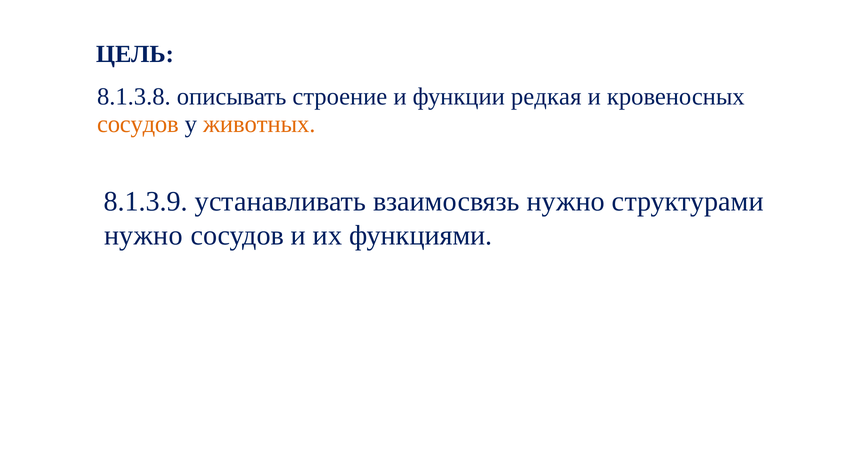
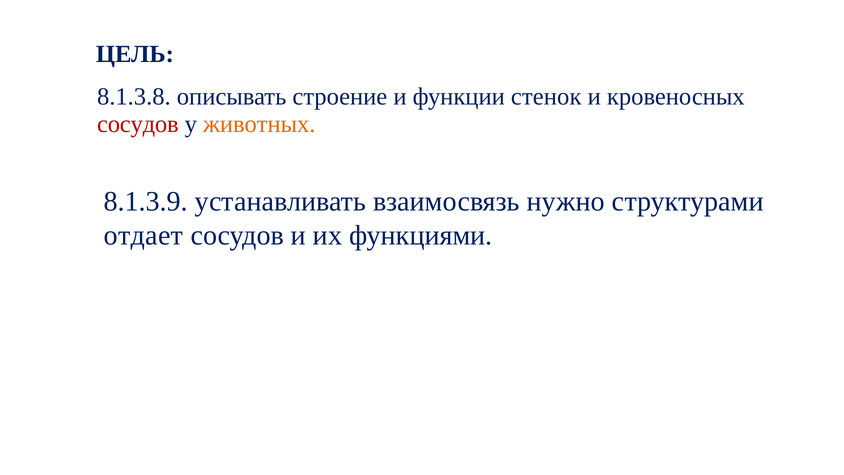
редкая: редкая -> стенок (546, 97)
сосудов colour: orange -> red (138, 124)
нужно: нужно -> отдает (143, 235)
